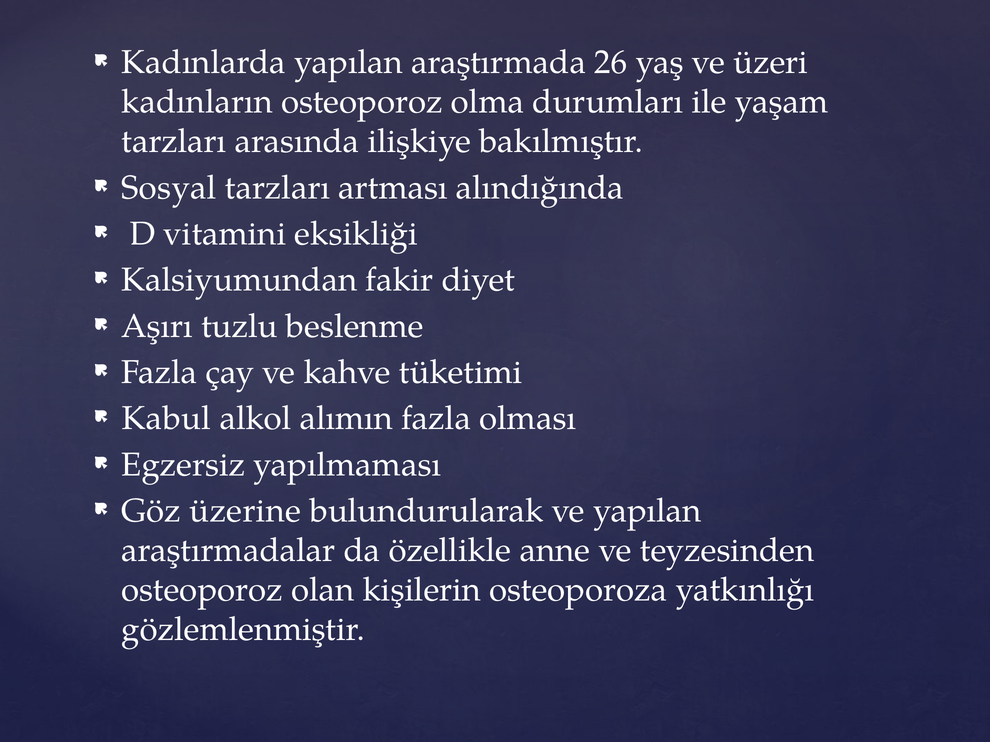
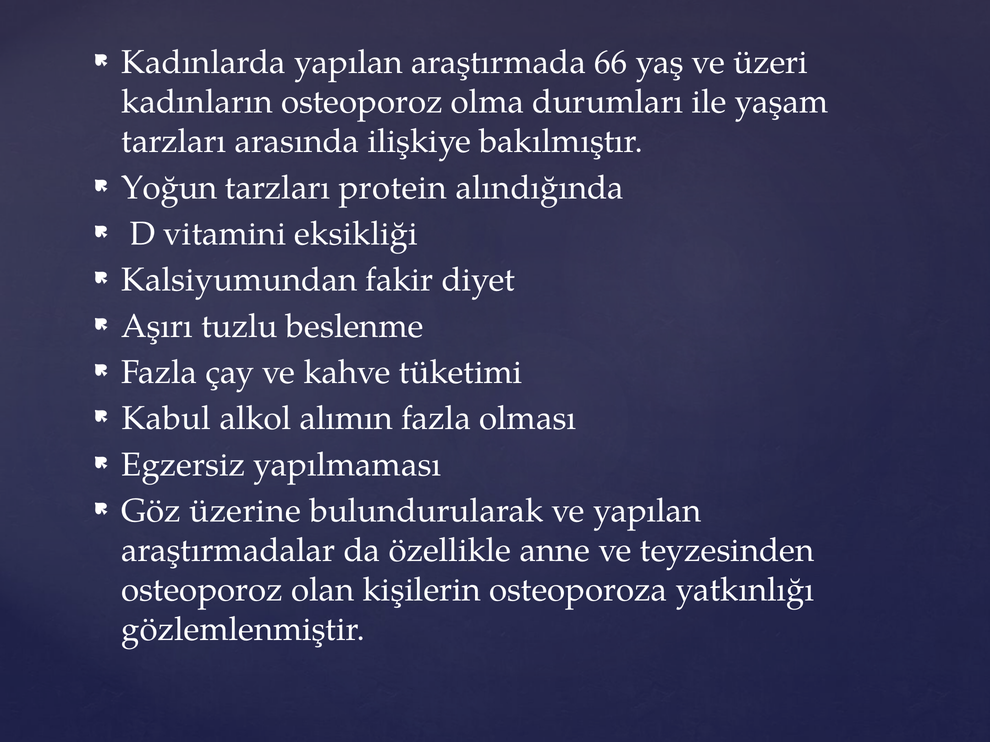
26: 26 -> 66 (611, 62)
Sosyal: Sosyal -> Yoğun (169, 188)
artması: artması -> protein (393, 188)
